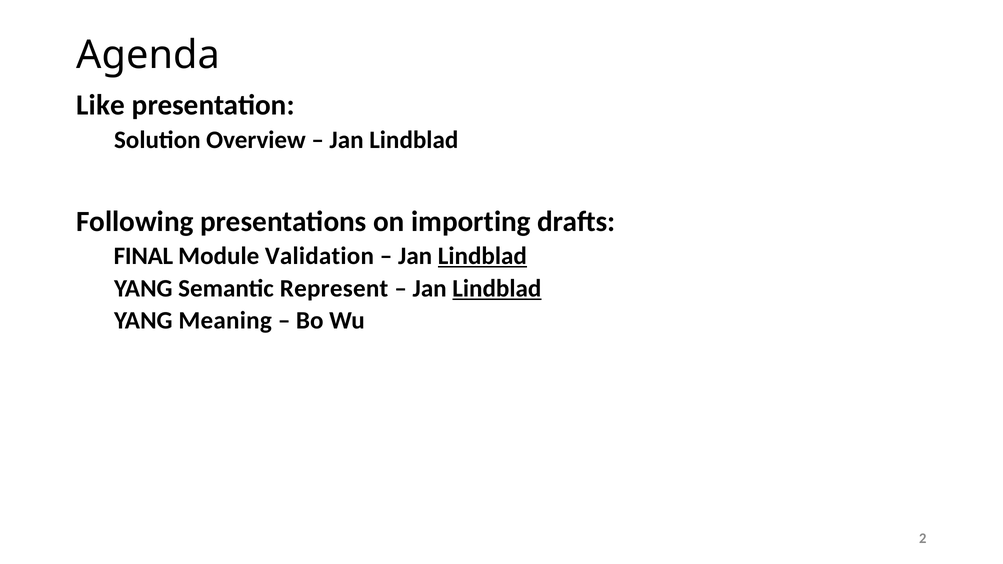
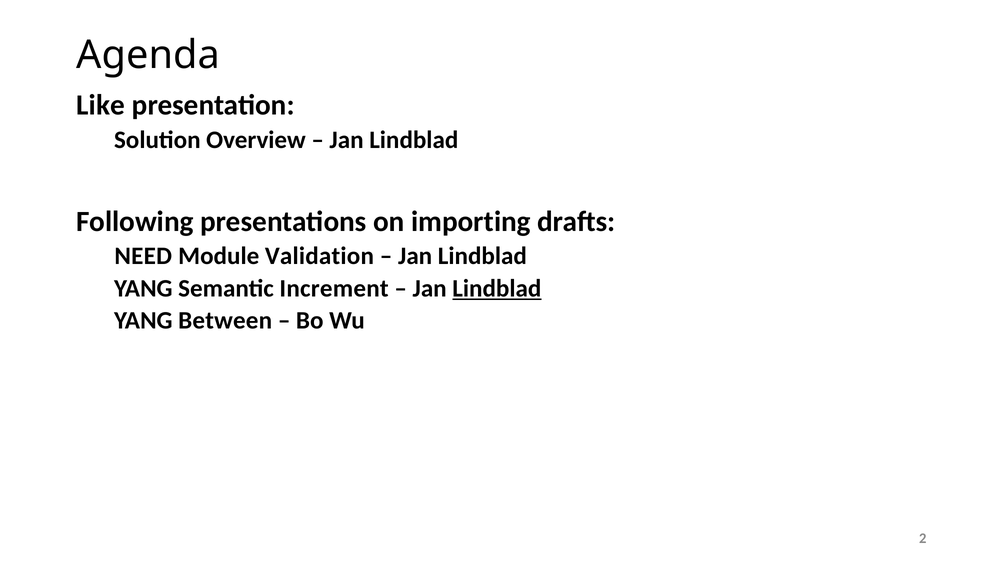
FINAL: FINAL -> NEED (143, 256)
Lindblad underline: present -> none (482, 256)
Represent: Represent -> Increment (334, 288)
Meaning: Meaning -> Between (225, 321)
